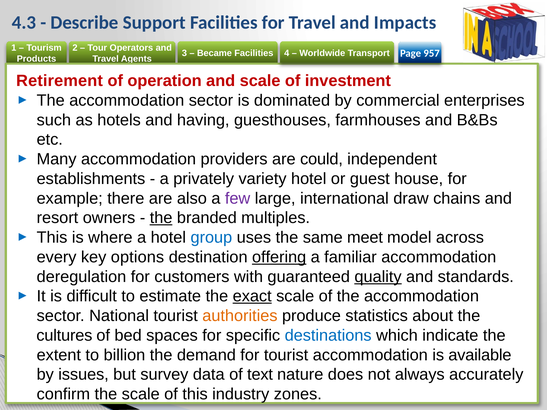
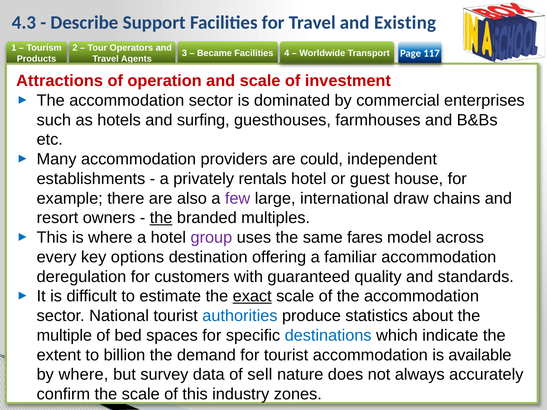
Impacts: Impacts -> Existing (405, 23)
957: 957 -> 117 (432, 54)
Retirement: Retirement -> Attractions (60, 81)
having: having -> surfing (203, 120)
variety: variety -> rentals (263, 179)
group colour: blue -> purple (211, 238)
meet: meet -> fares (365, 238)
offering underline: present -> none (279, 257)
quality underline: present -> none (378, 277)
authorities colour: orange -> blue (240, 316)
cultures: cultures -> multiple (64, 336)
by issues: issues -> where (83, 375)
text: text -> sell (260, 375)
